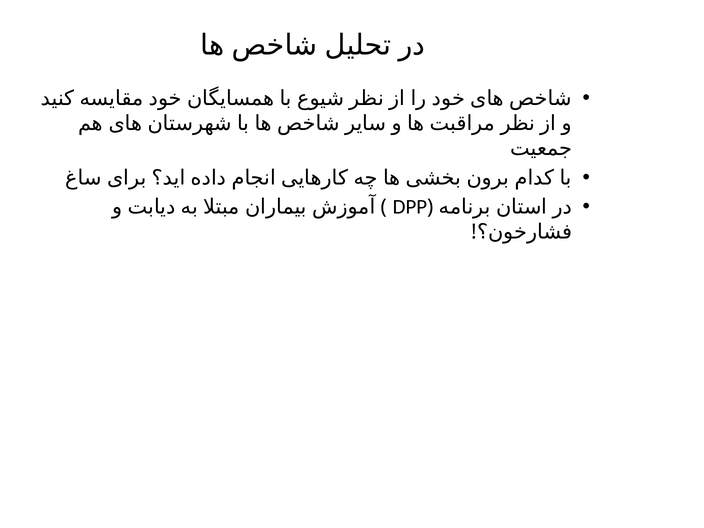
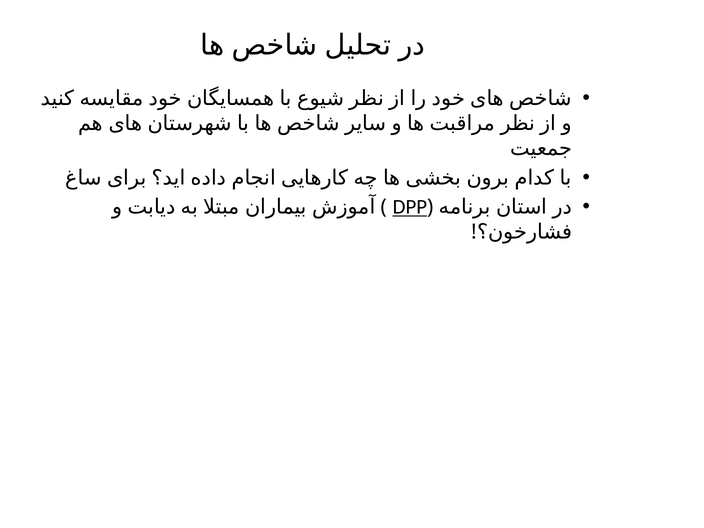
DPP underline: none -> present (410, 207)
